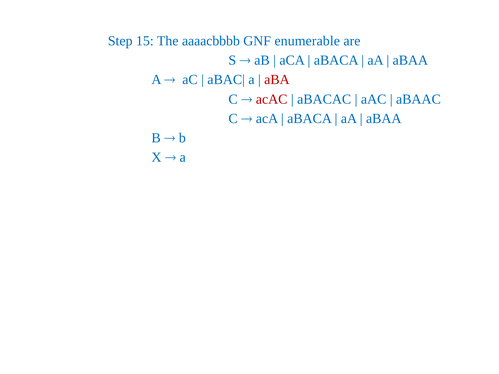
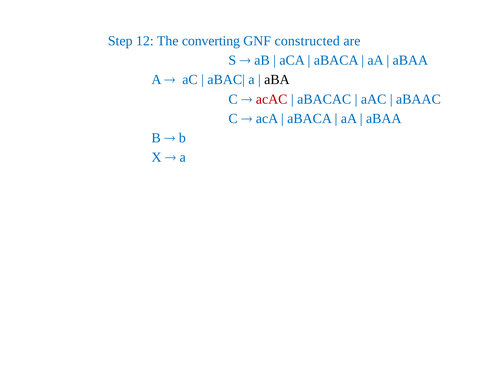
15: 15 -> 12 (145, 41)
aaaacbbbb: aaaacbbbb -> converting (211, 41)
enumerable: enumerable -> constructed (307, 41)
aBA colour: red -> black (277, 80)
